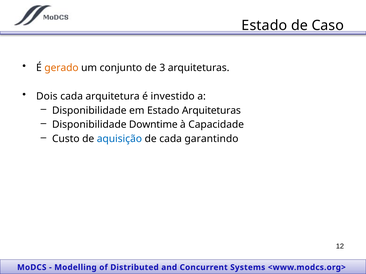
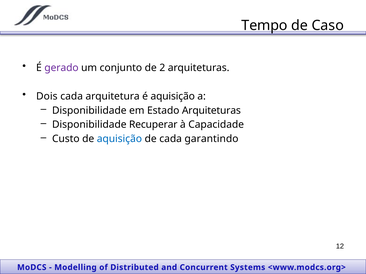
Estado: Estado -> Tempo (265, 26)
gerado colour: orange -> purple (61, 68)
3: 3 -> 2 (162, 68)
é investido: investido -> aquisição (173, 96)
Downtime: Downtime -> Recuperar (153, 125)
